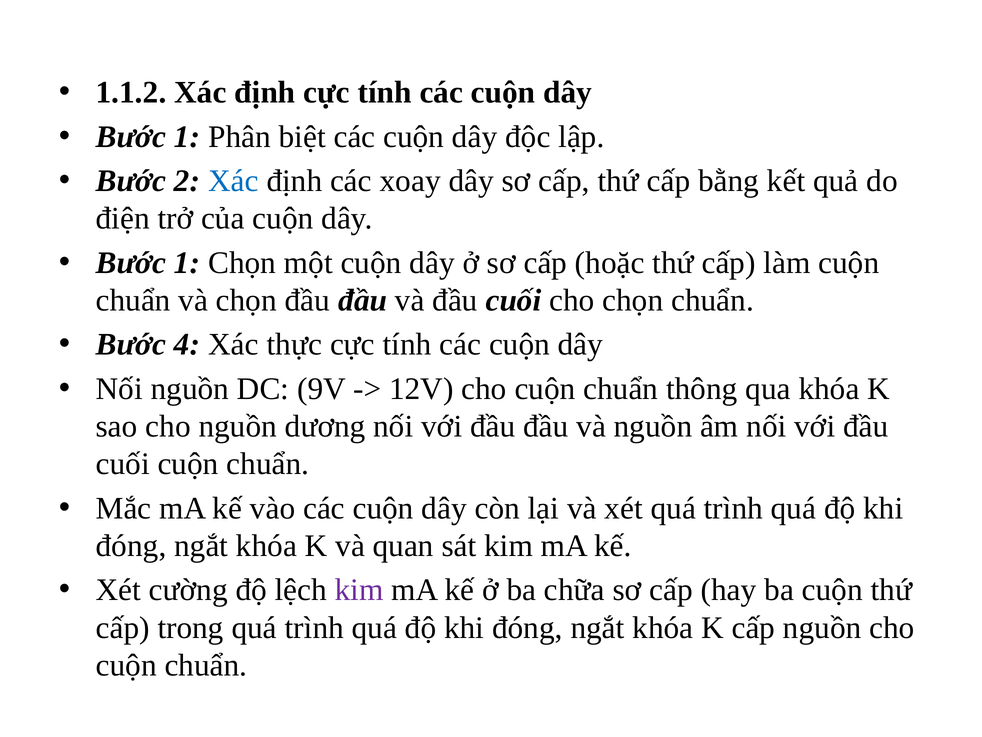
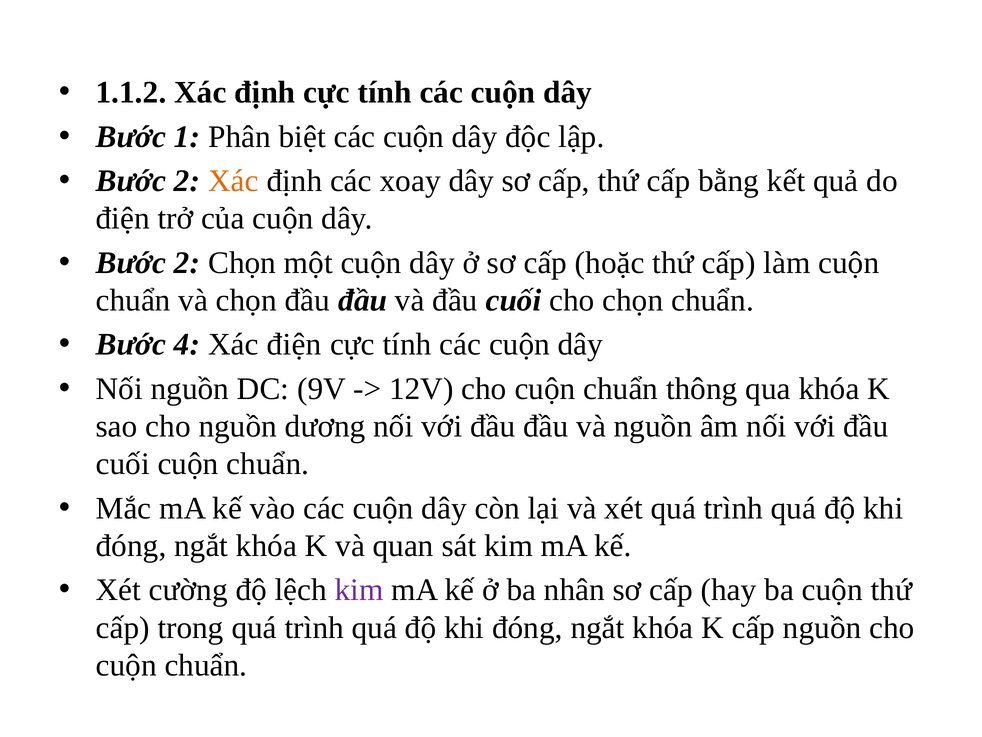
Xác colour: blue -> orange (233, 181)
1: 1 -> 2 (187, 263)
Xác thực: thực -> điện (294, 344)
chữa: chữa -> nhân (574, 590)
